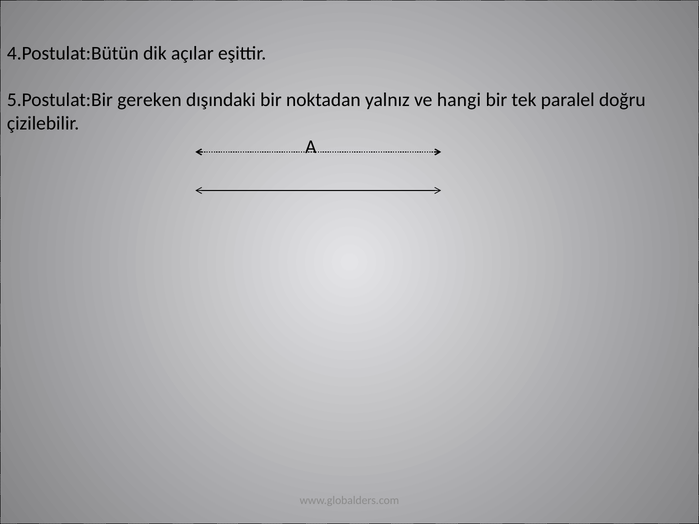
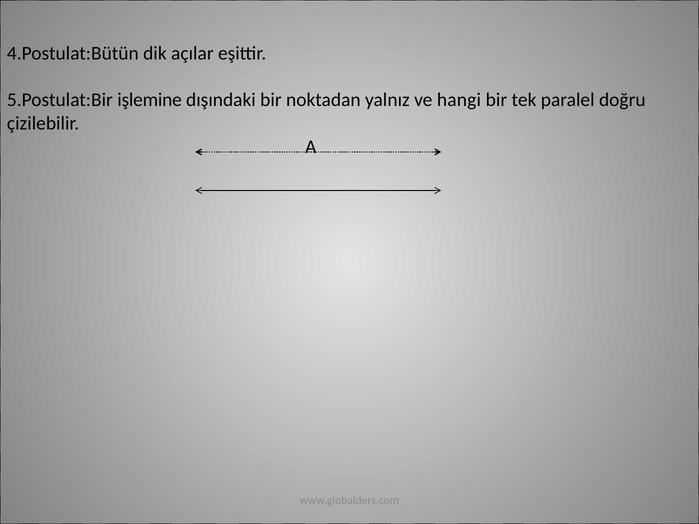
gereken: gereken -> işlemine (150, 100)
